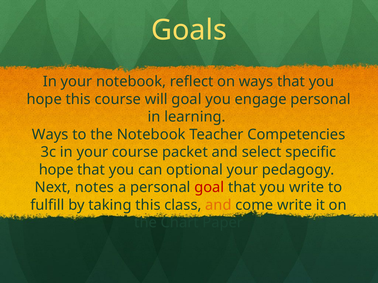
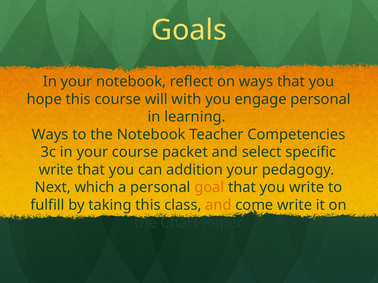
will goal: goal -> with (186, 99)
hope: hope -> write (56, 170)
optional: optional -> addition (195, 170)
notes: notes -> which (95, 188)
goal colour: red -> orange (209, 188)
